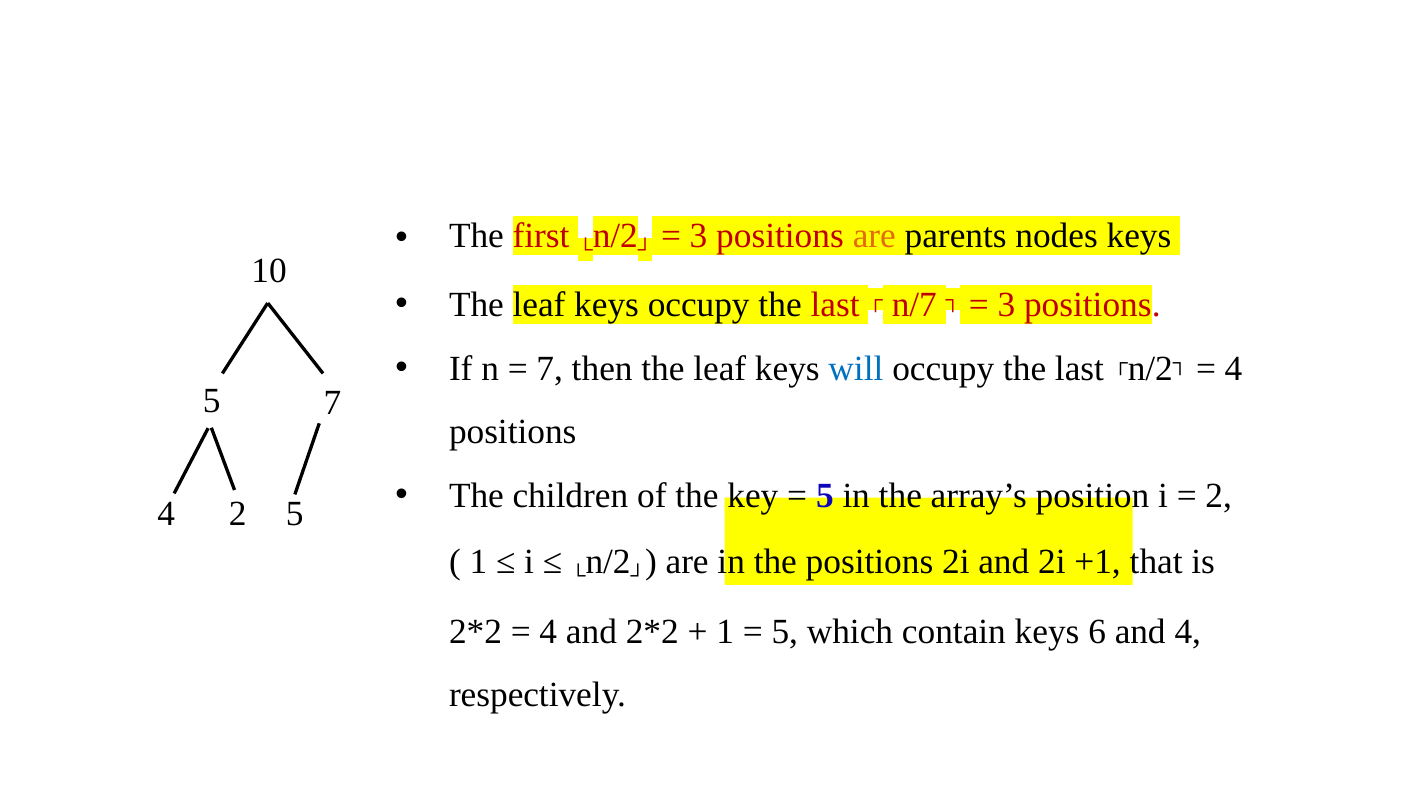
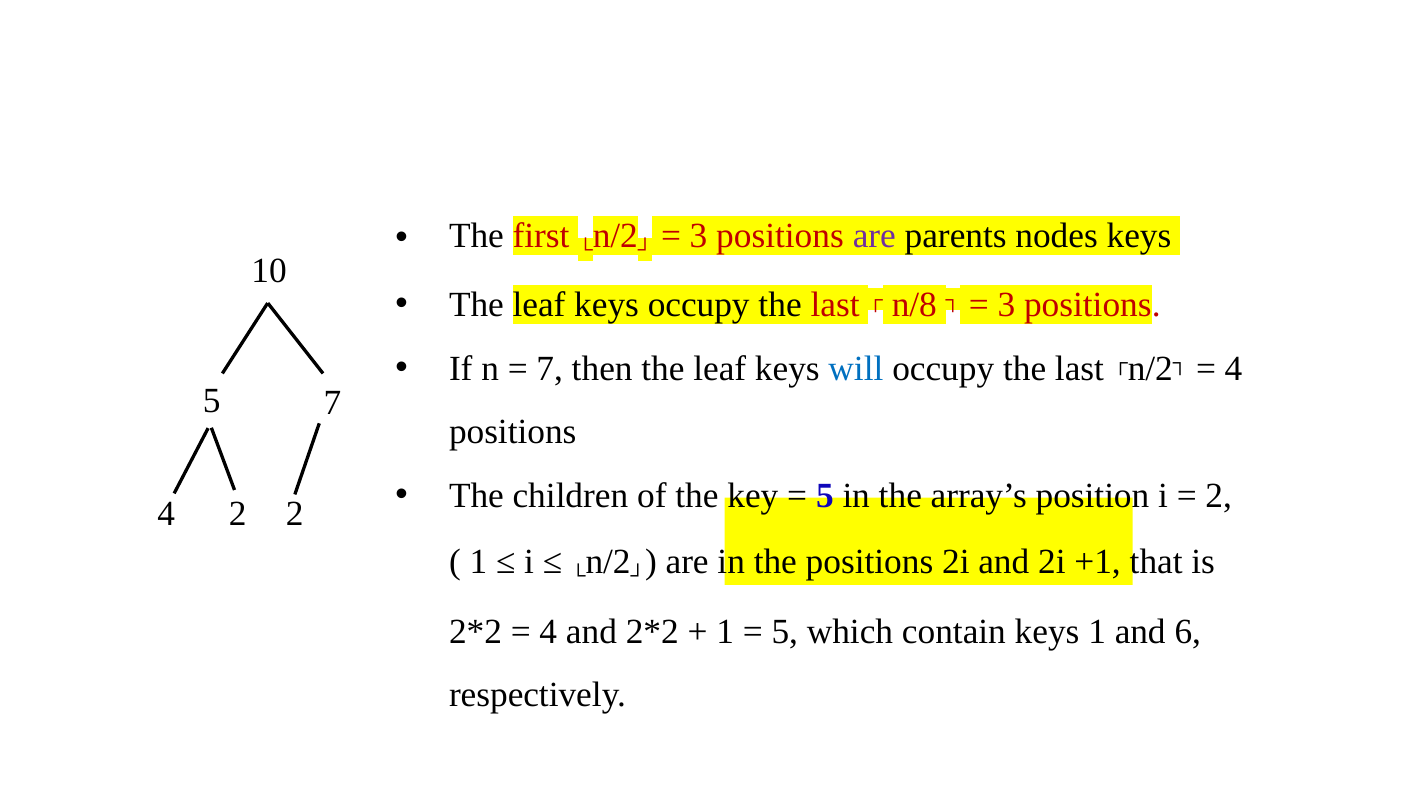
are colour: orange -> purple (874, 235)
n/7: n/7 -> n/8 (914, 305)
2 5: 5 -> 2 (295, 514)
keys 6: 6 -> 1 (1097, 632)
and 4: 4 -> 6 (1188, 632)
